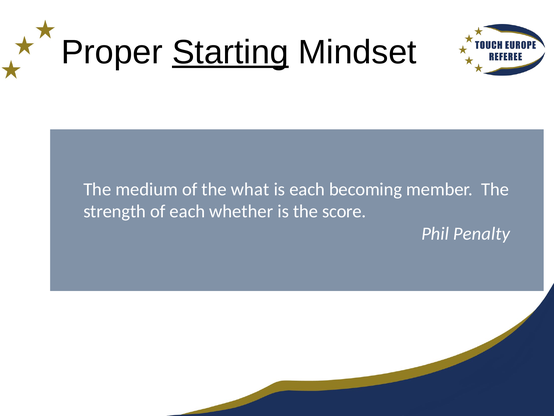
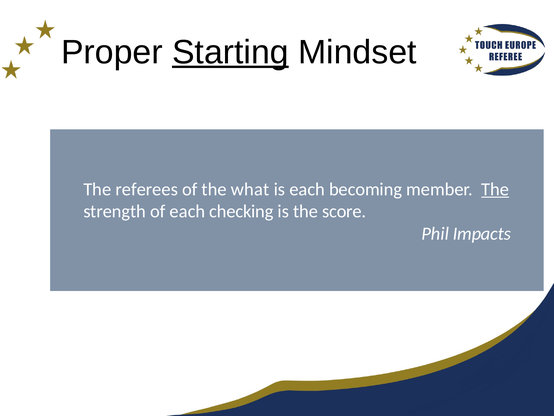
medium: medium -> referees (147, 189)
The underline: none -> present (495, 189)
whether: whether -> checking (241, 211)
Penalty: Penalty -> Impacts (482, 233)
